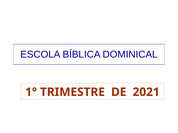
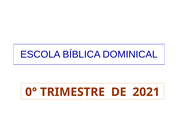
1°: 1° -> 0° (31, 92)
